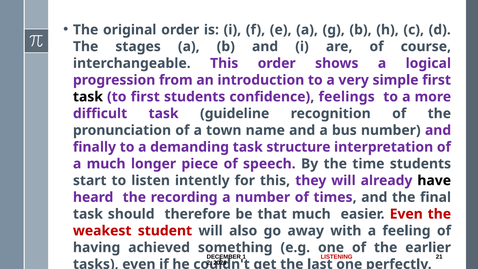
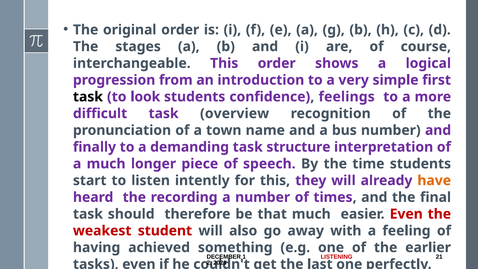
to first: first -> look (145, 97)
guideline: guideline -> overview (235, 113)
have colour: black -> orange (434, 180)
